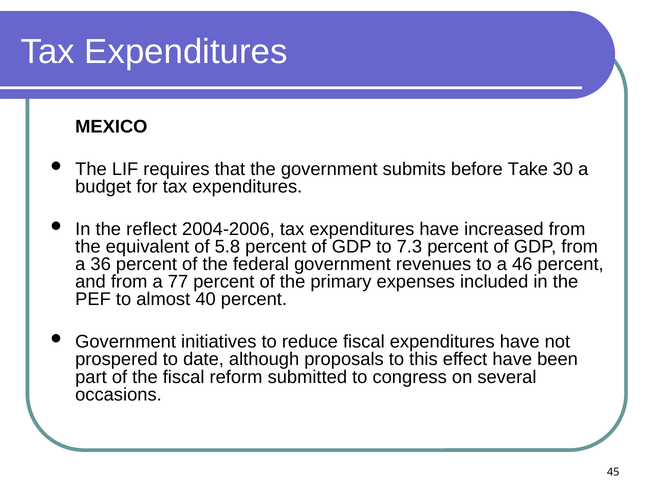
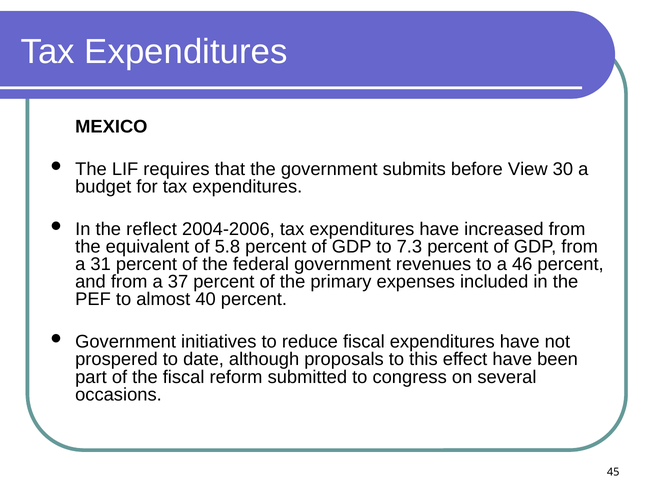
Take: Take -> View (528, 169)
36: 36 -> 31 (101, 264)
77: 77 -> 37 (178, 282)
